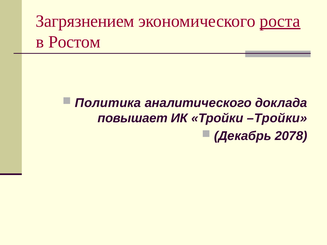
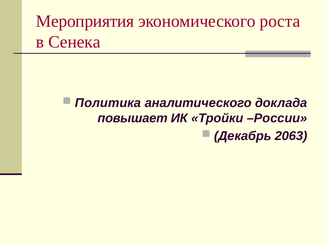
Загрязнением: Загрязнением -> Мероприятия (85, 21)
роста underline: present -> none (280, 21)
Ростом: Ростом -> Сенека (74, 42)
Тройки Тройки: Тройки -> России (277, 118)
2078: 2078 -> 2063 (291, 136)
